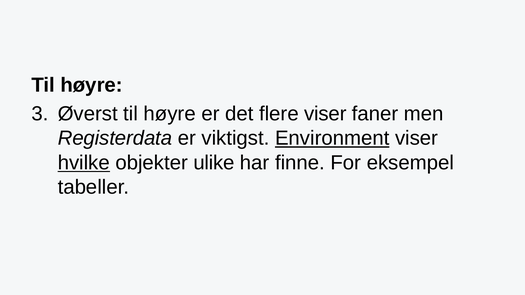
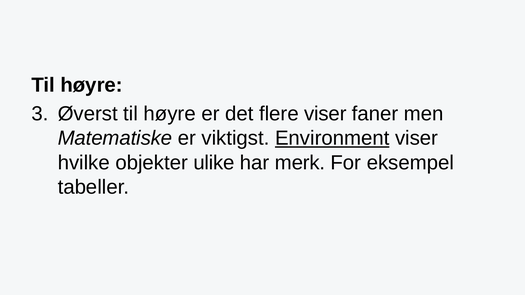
Registerdata: Registerdata -> Matematiske (115, 138)
hvilke underline: present -> none (84, 163)
finne: finne -> merk (300, 163)
